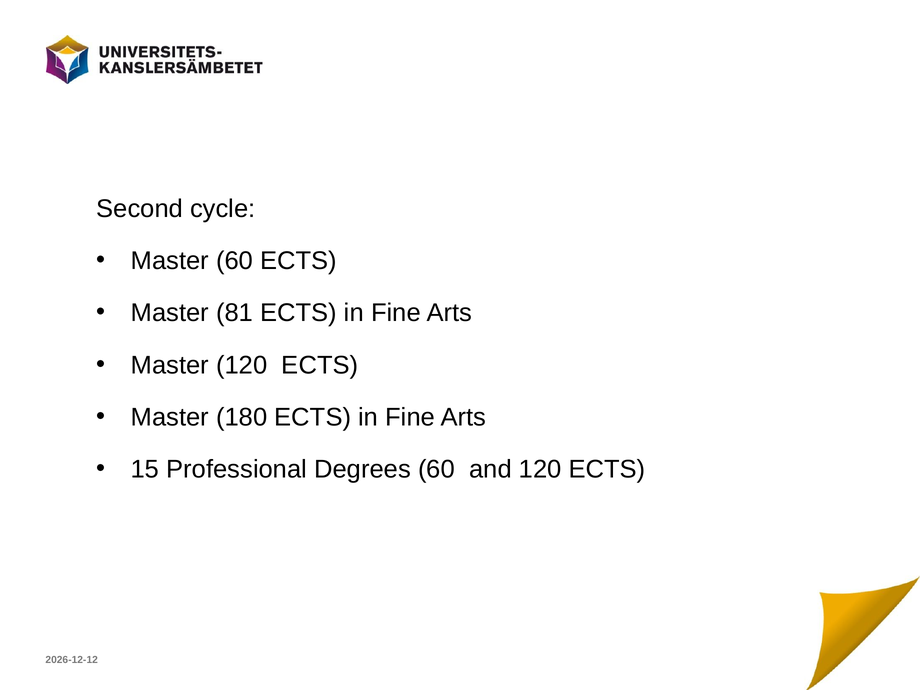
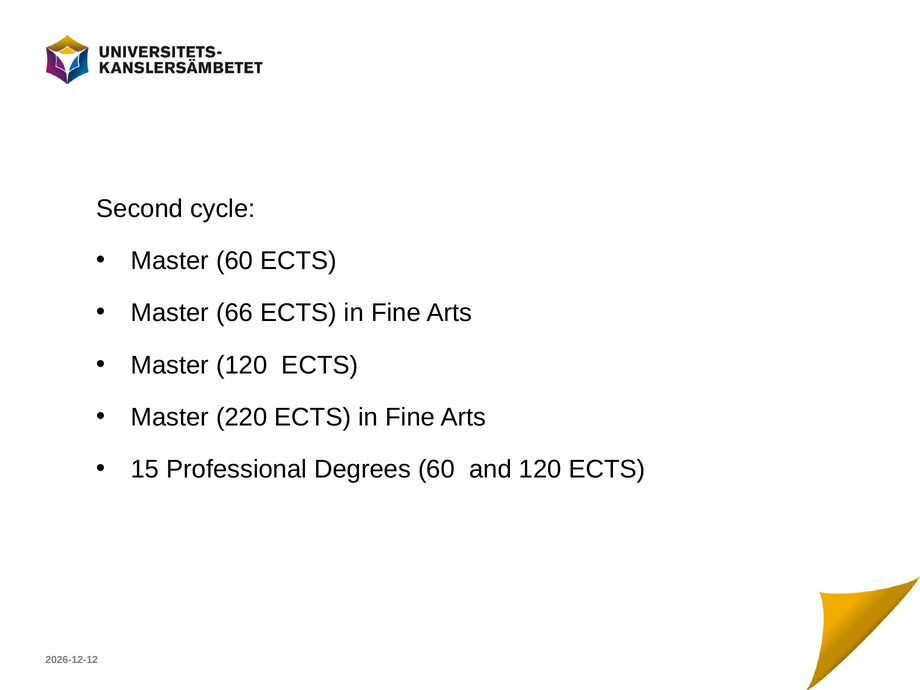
81: 81 -> 66 (235, 313)
180: 180 -> 220 (242, 417)
